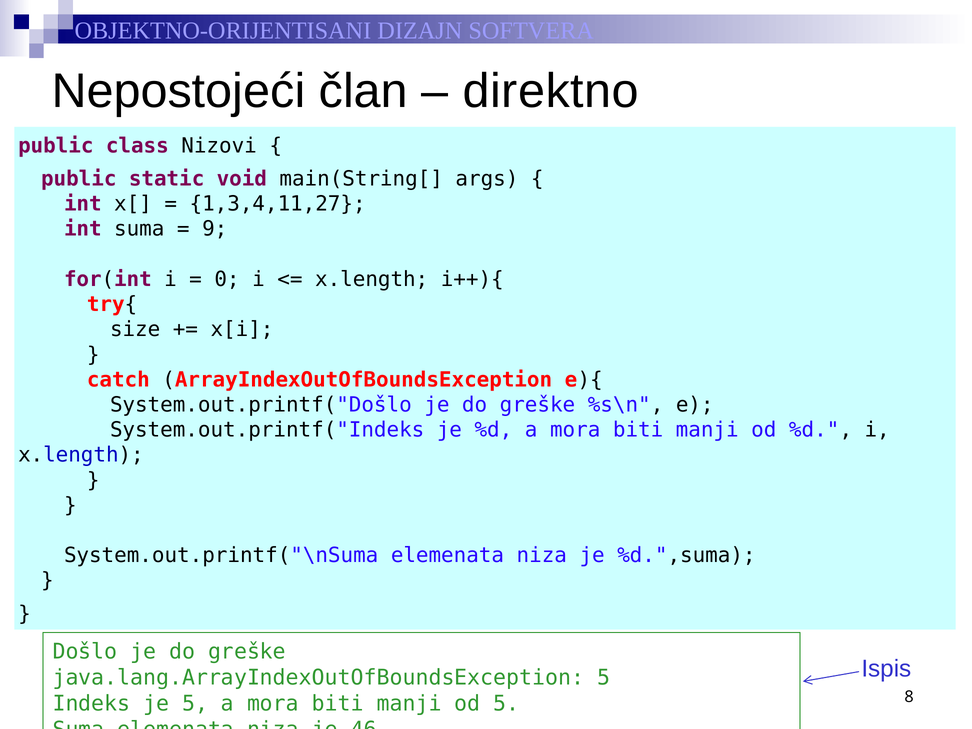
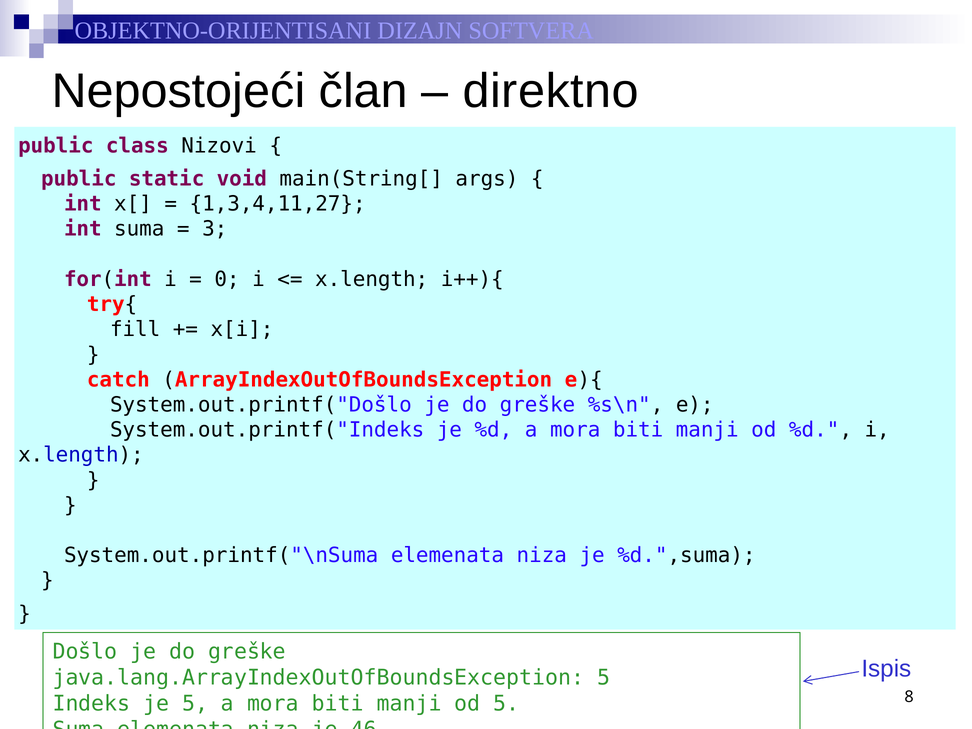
9: 9 -> 3 (215, 229)
size: size -> fill (135, 330)
